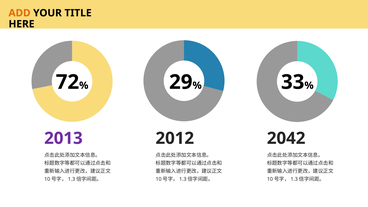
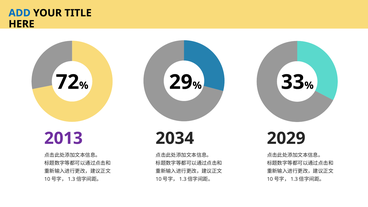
ADD colour: orange -> blue (20, 13)
2012: 2012 -> 2034 (175, 138)
2042: 2042 -> 2029 (286, 138)
